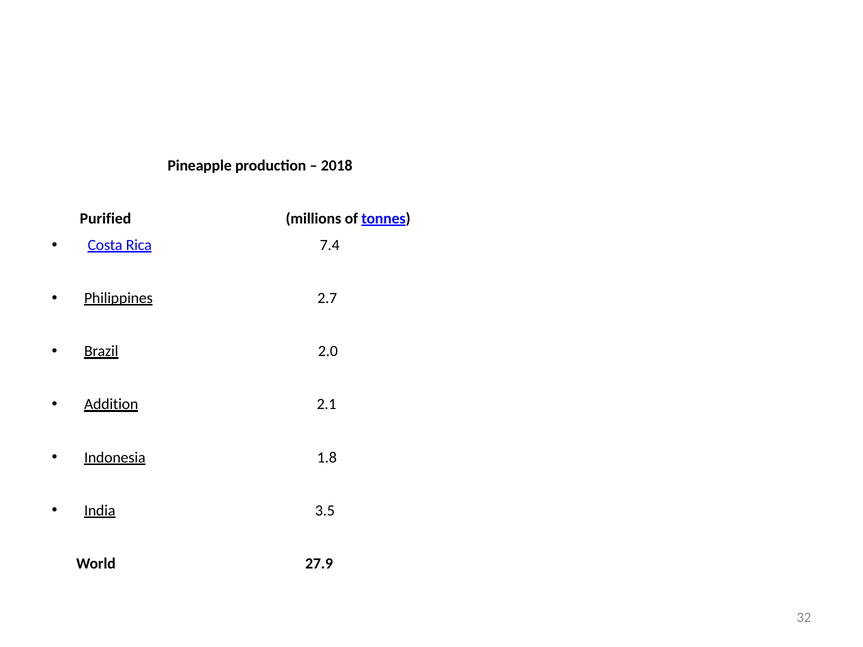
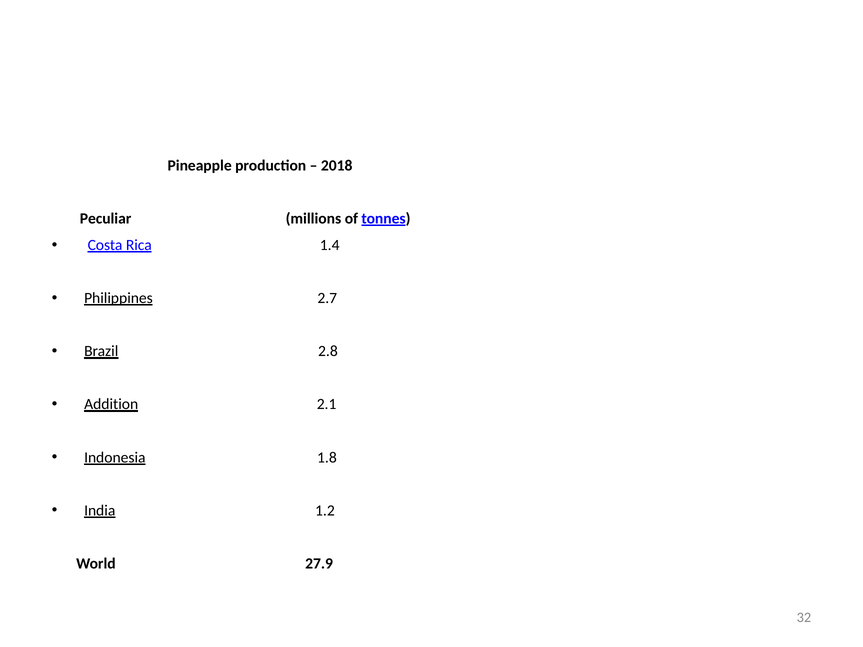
Purified: Purified -> Peculiar (106, 219)
7.4: 7.4 -> 1.4 (330, 245)
2.0: 2.0 -> 2.8 (328, 351)
3.5: 3.5 -> 1.2 (325, 511)
